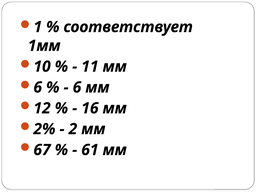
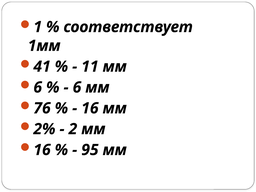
10: 10 -> 41 (42, 67)
12: 12 -> 76 (42, 108)
67: 67 -> 16 (42, 150)
61: 61 -> 95 (90, 150)
